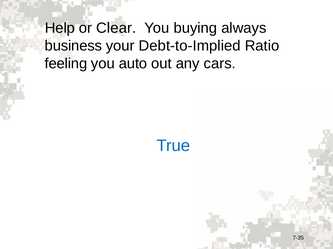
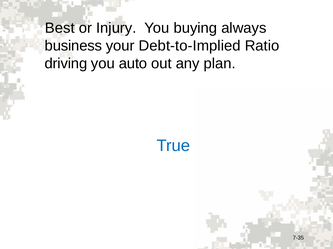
Help: Help -> Best (60, 28)
Clear: Clear -> Injury (116, 28)
feeling: feeling -> driving (66, 64)
cars: cars -> plan (220, 64)
